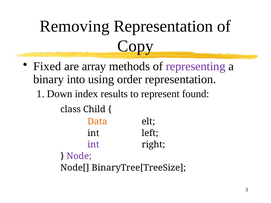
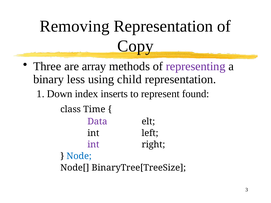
Fixed: Fixed -> Three (47, 67)
into: into -> less (76, 80)
order: order -> child (129, 80)
results: results -> inserts (114, 94)
Child: Child -> Time (94, 109)
Data colour: orange -> purple (97, 122)
Node colour: purple -> blue (79, 156)
